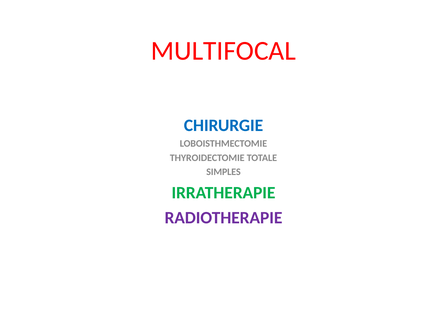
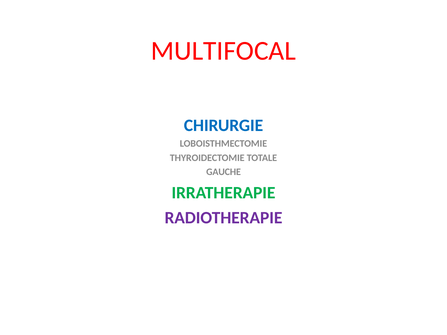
SIMPLES: SIMPLES -> GAUCHE (224, 172)
